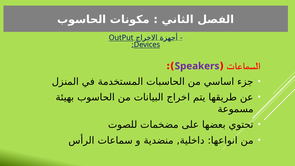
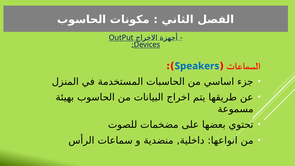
Speakers colour: purple -> blue (197, 66)
